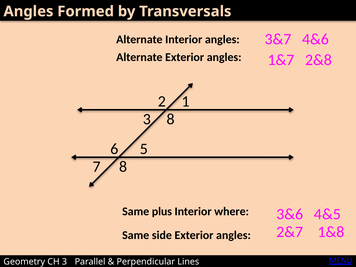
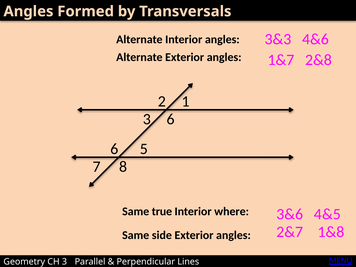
3&7: 3&7 -> 3&3 (278, 39)
3 8: 8 -> 6 (171, 119)
plus: plus -> true (162, 211)
